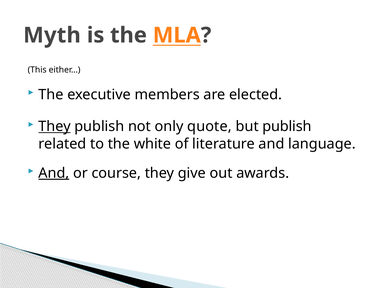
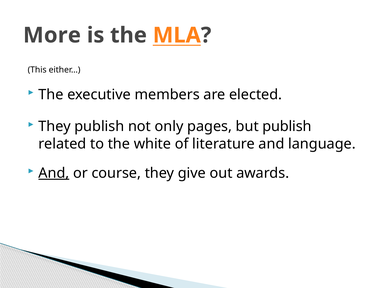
Myth: Myth -> More (52, 35)
They underline: present -> none (55, 127)
quote: quote -> pages (210, 127)
